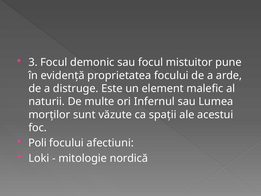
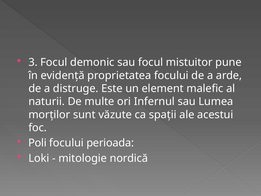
afectiuni: afectiuni -> perioada (110, 143)
